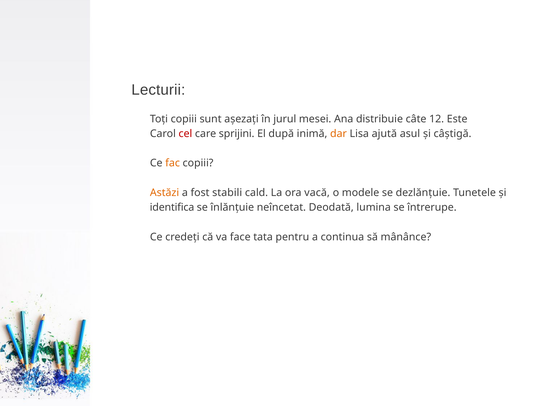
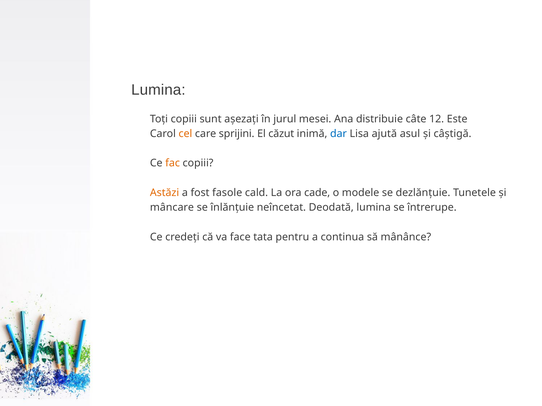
Lecturii: Lecturii -> Lumina (158, 90)
cel colour: red -> orange (185, 134)
după: după -> căzut (281, 134)
dar colour: orange -> blue (338, 134)
stabili: stabili -> fasole (227, 193)
vacă: vacă -> cade (317, 193)
identifica: identifica -> mâncare (172, 208)
